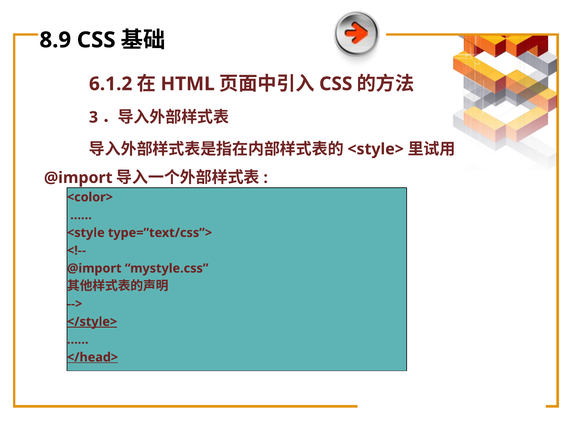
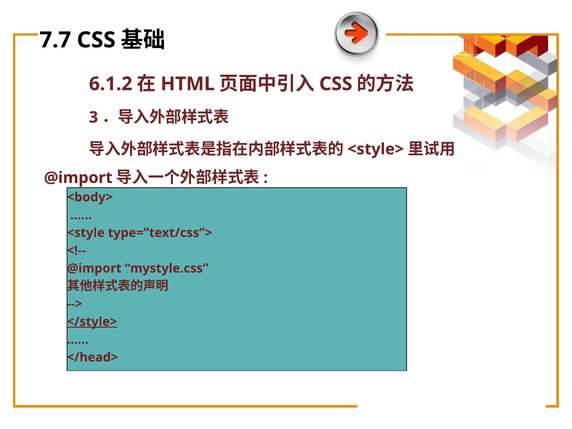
8.9: 8.9 -> 7.7 (55, 40)
<color>: <color> -> <body> (90, 197)
</head> underline: present -> none (93, 357)
